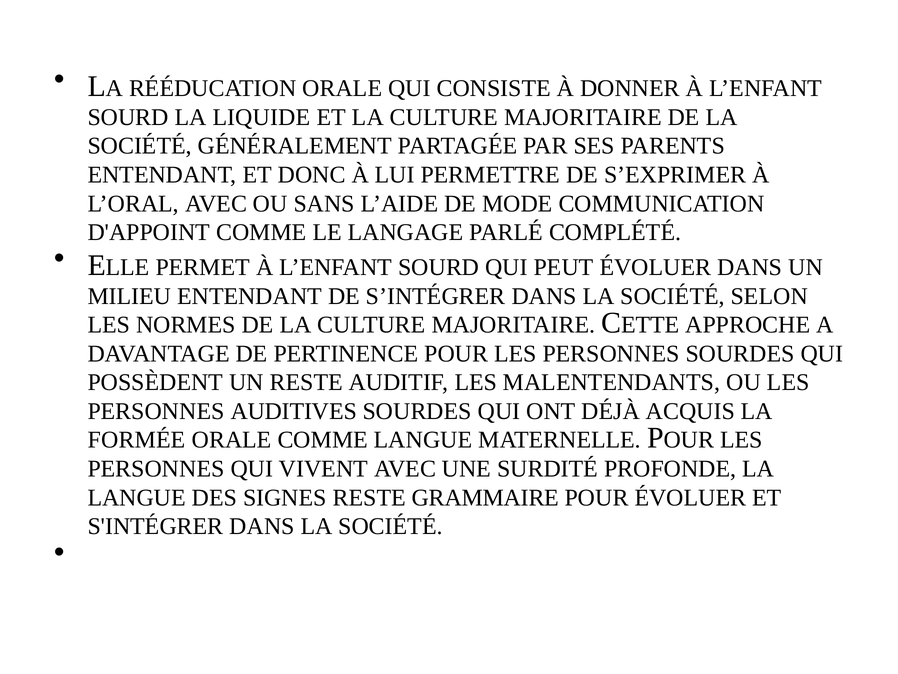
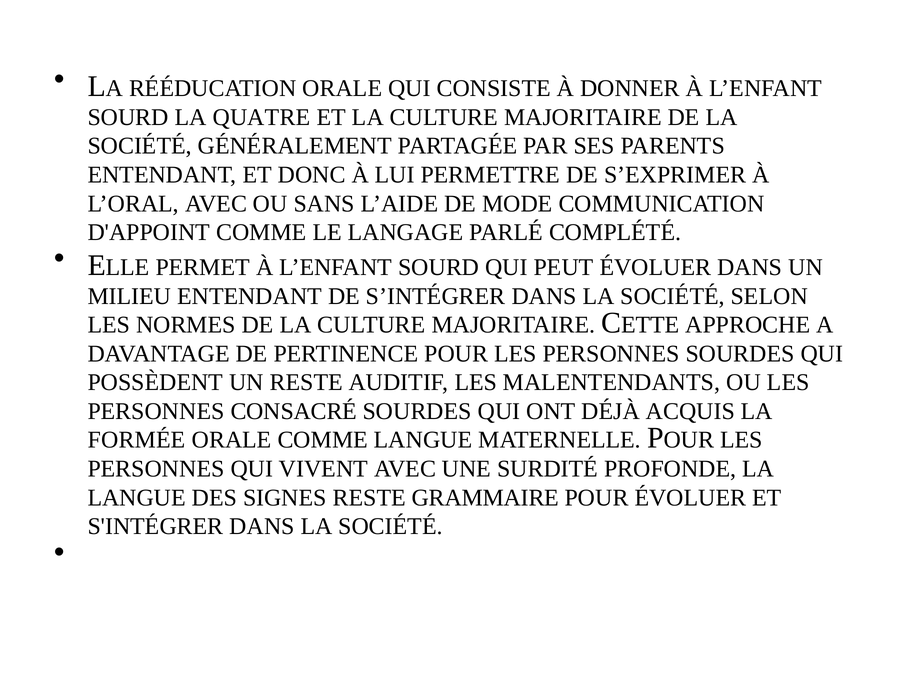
LIQUIDE: LIQUIDE -> QUATRE (262, 117)
AUDITIVES: AUDITIVES -> CONSACRÉ (294, 411)
